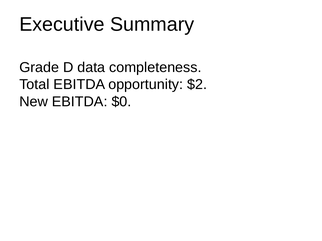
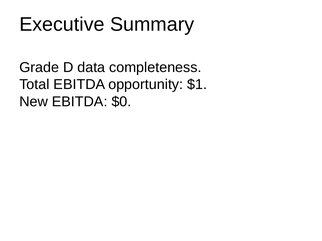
$2: $2 -> $1 (197, 85)
